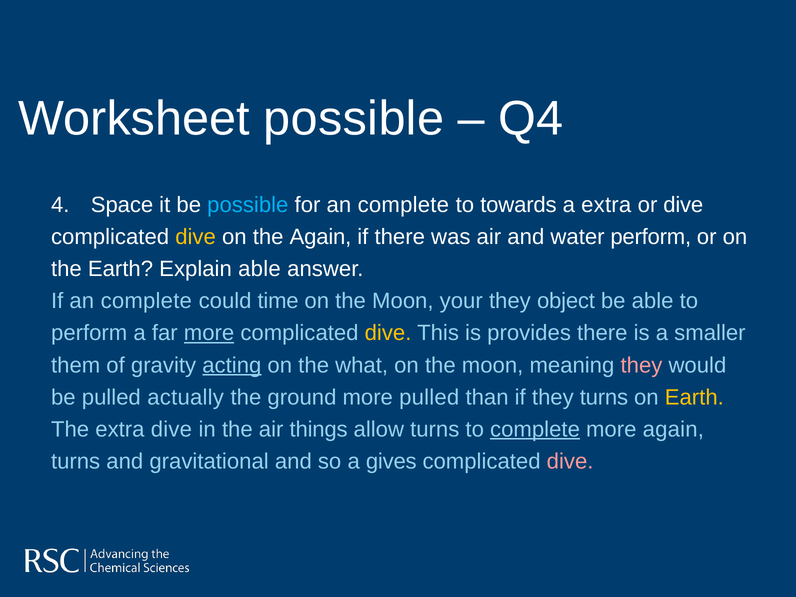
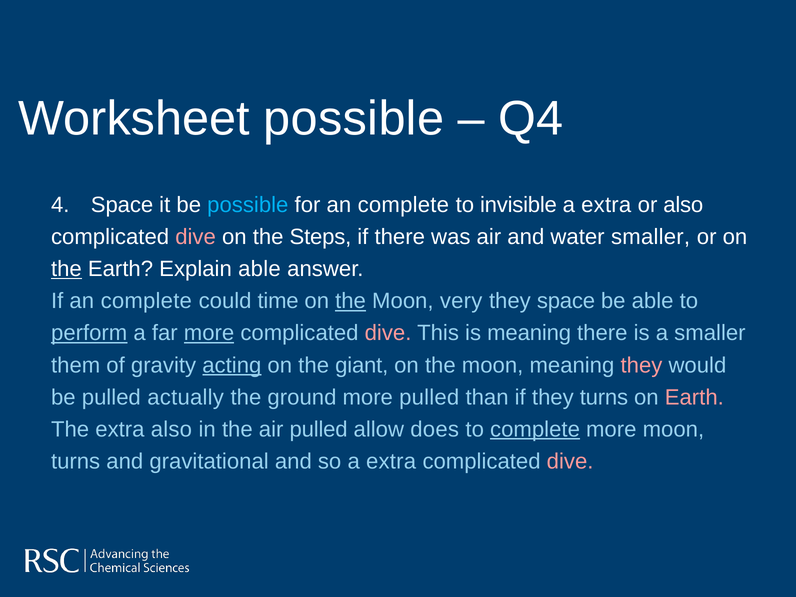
towards: towards -> invisible (518, 205)
or dive: dive -> also (683, 205)
dive colour: yellow -> pink (196, 237)
the Again: Again -> Steps (320, 237)
water perform: perform -> smaller (651, 237)
the underline: none -> present (66, 269)
the underline: none -> present (351, 301)
your: your -> very (461, 301)
they object: object -> space (566, 301)
perform underline: none -> present (89, 333)
dive colour: yellow -> pink (388, 333)
is provides: provides -> meaning (529, 333)
what: what -> giant (362, 365)
Earth colour: yellow -> pink (694, 397)
extra dive: dive -> also (171, 429)
air things: things -> pulled (319, 429)
allow turns: turns -> does (435, 429)
more again: again -> moon (673, 429)
so a gives: gives -> extra (391, 461)
